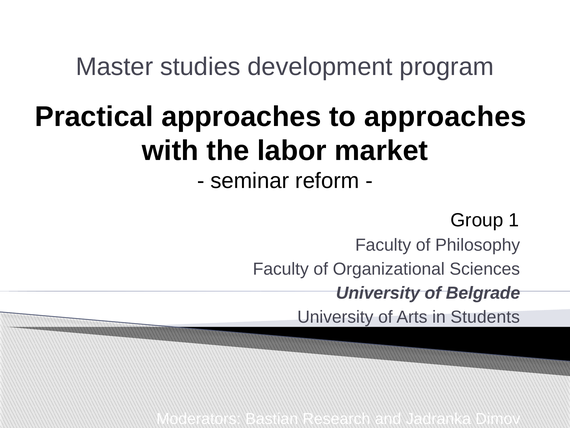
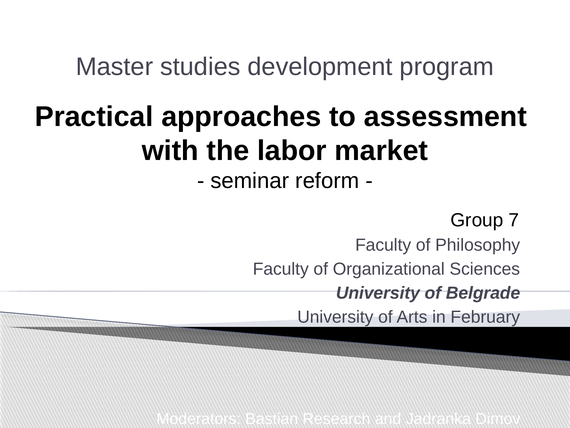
to approaches: approaches -> assessment (445, 116)
1: 1 -> 7 (514, 220)
Students: Students -> February (485, 317)
